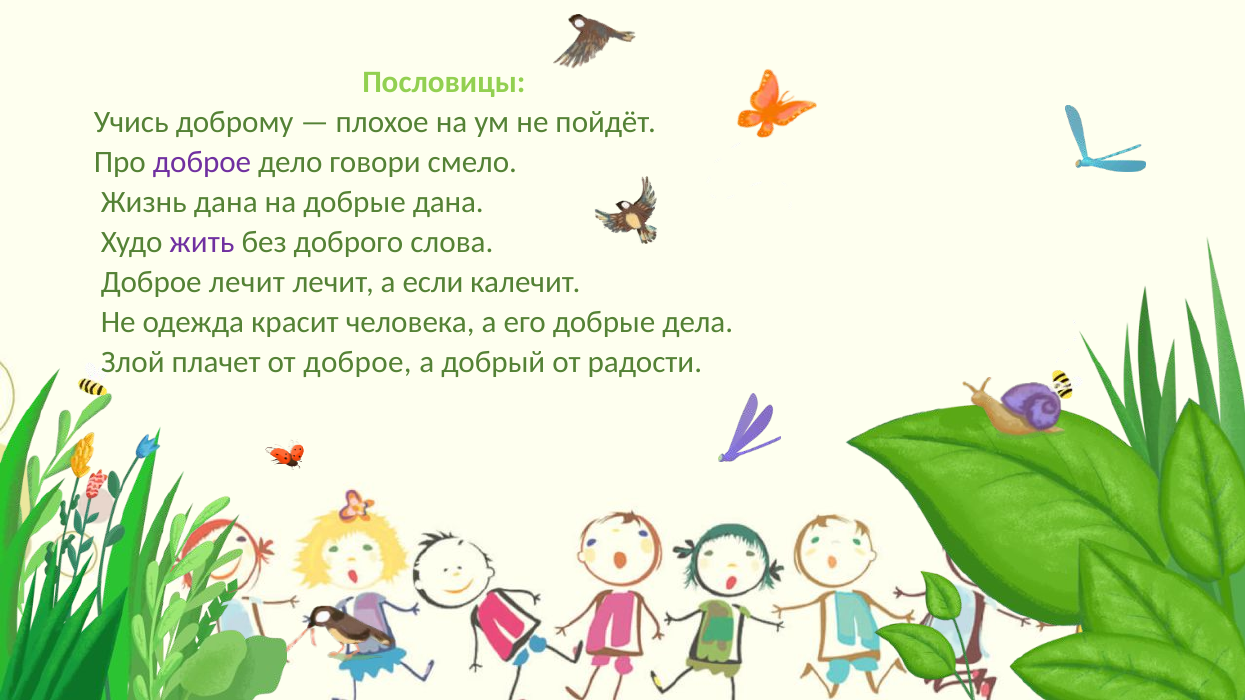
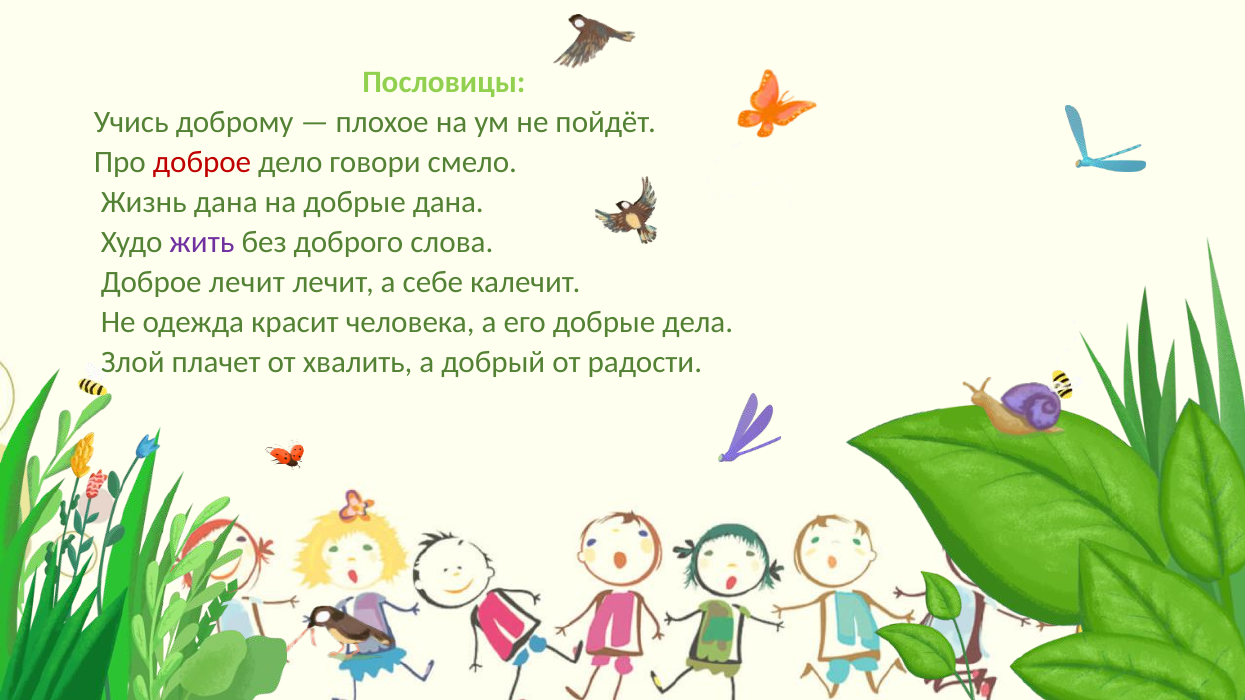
доброе colour: purple -> red (202, 163)
если: если -> себе (433, 282)
от доброе: доброе -> хвалить (358, 362)
